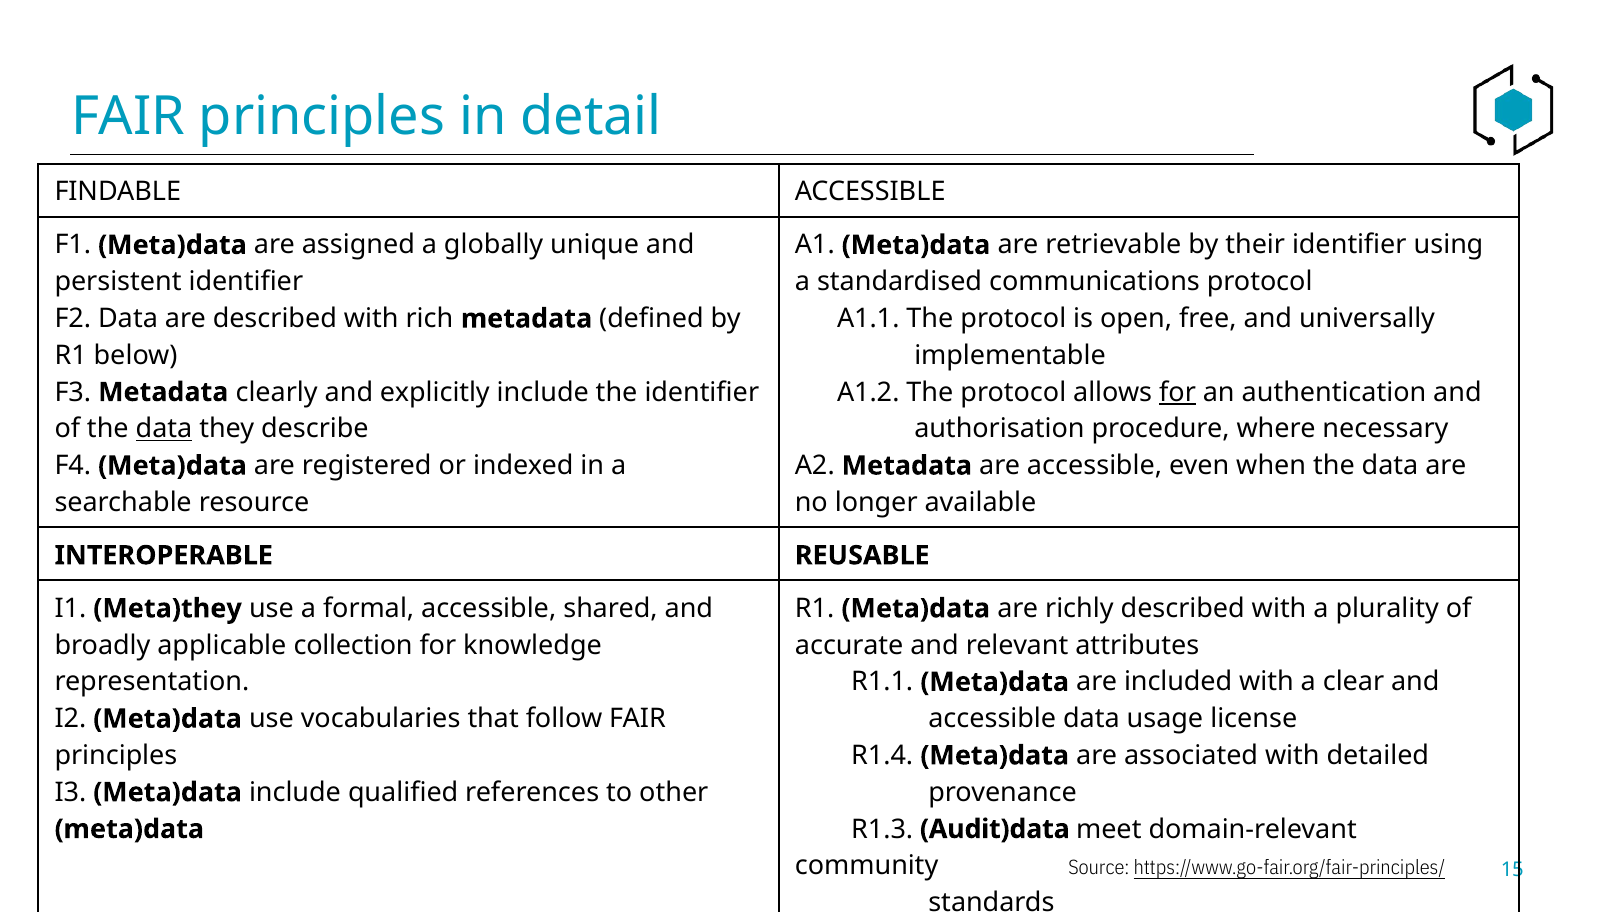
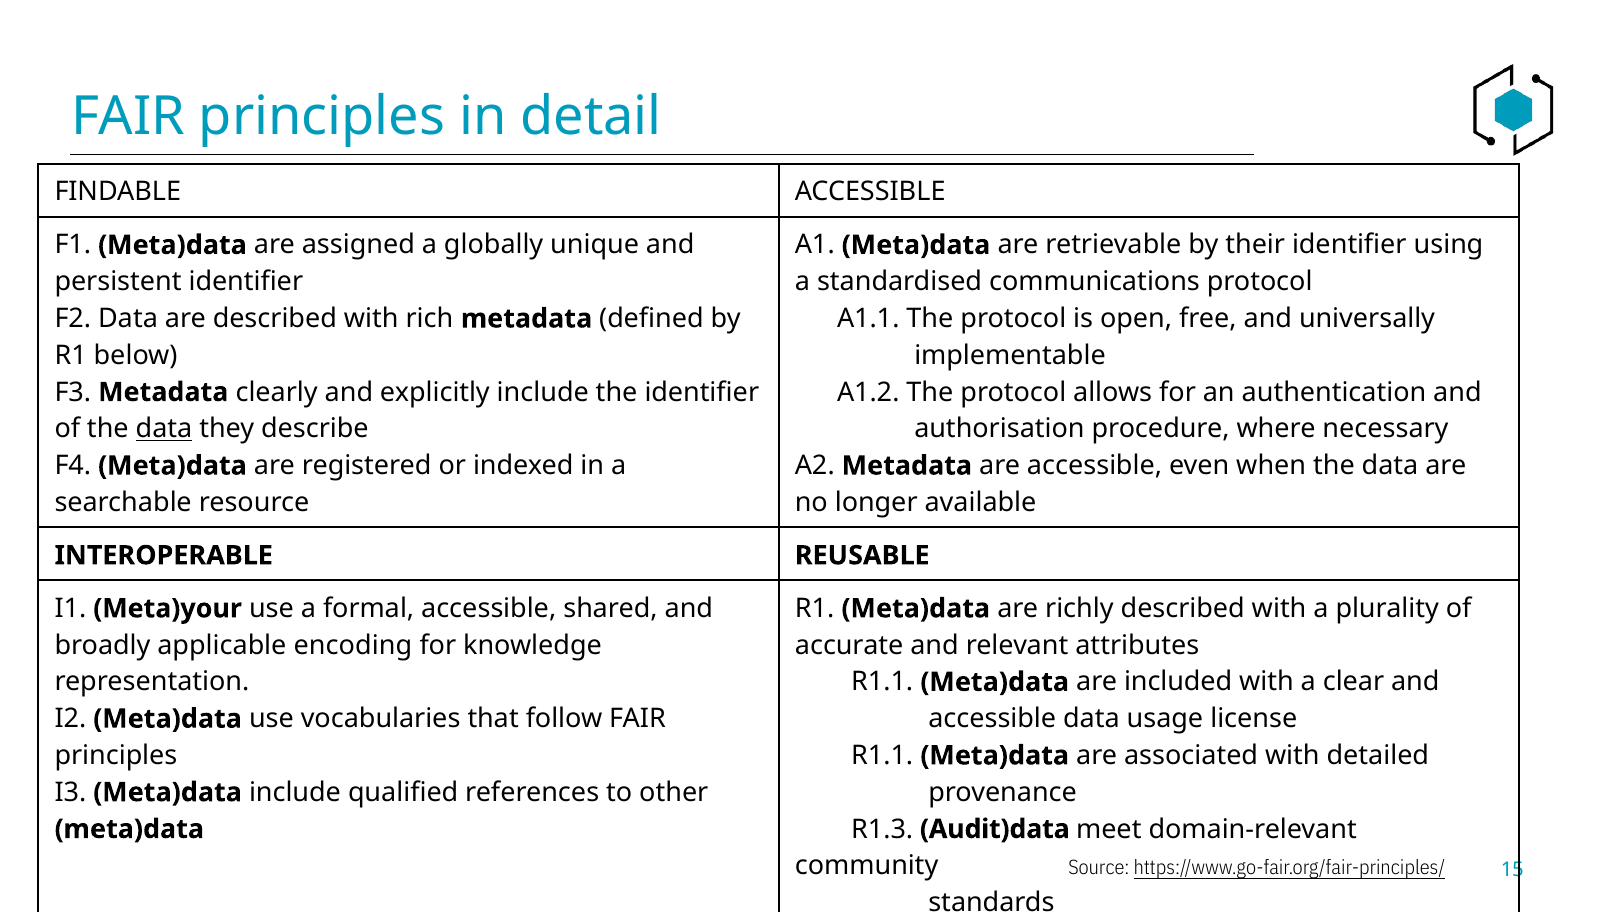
for underline: present -> none (1178, 392)
Meta)they: Meta)they -> Meta)your (168, 608)
collection: collection -> encoding (353, 645)
R1.4: R1.4 -> R1.1 (882, 755)
